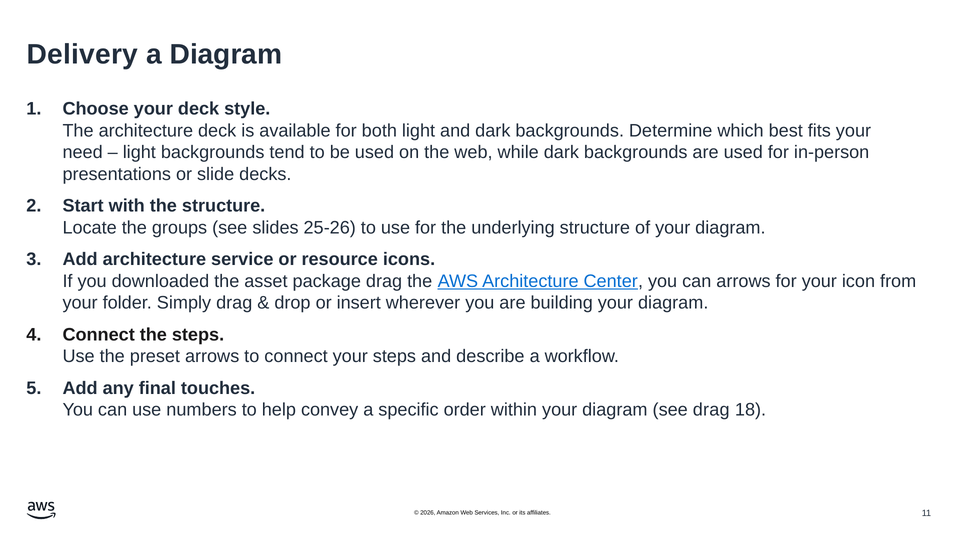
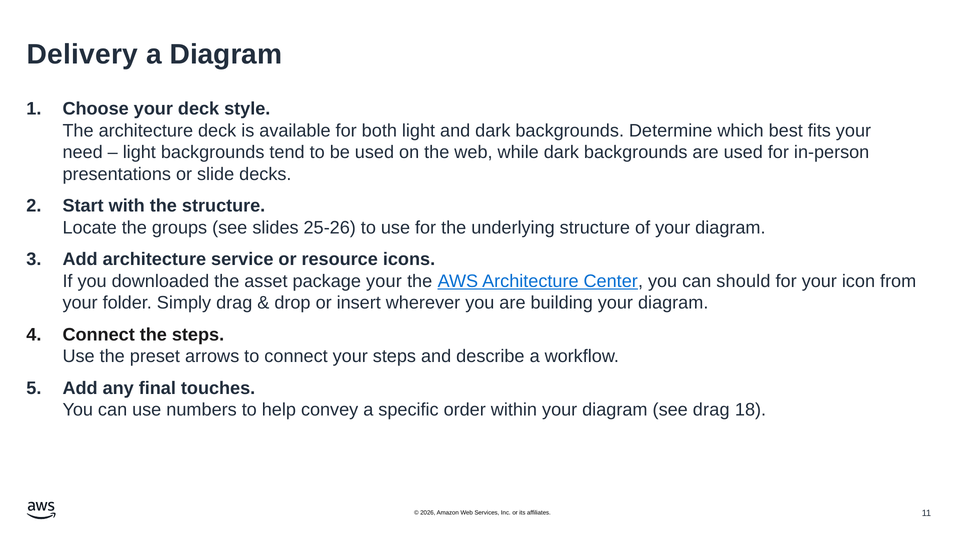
package drag: drag -> your (384, 281)
can arrows: arrows -> should (743, 281)
